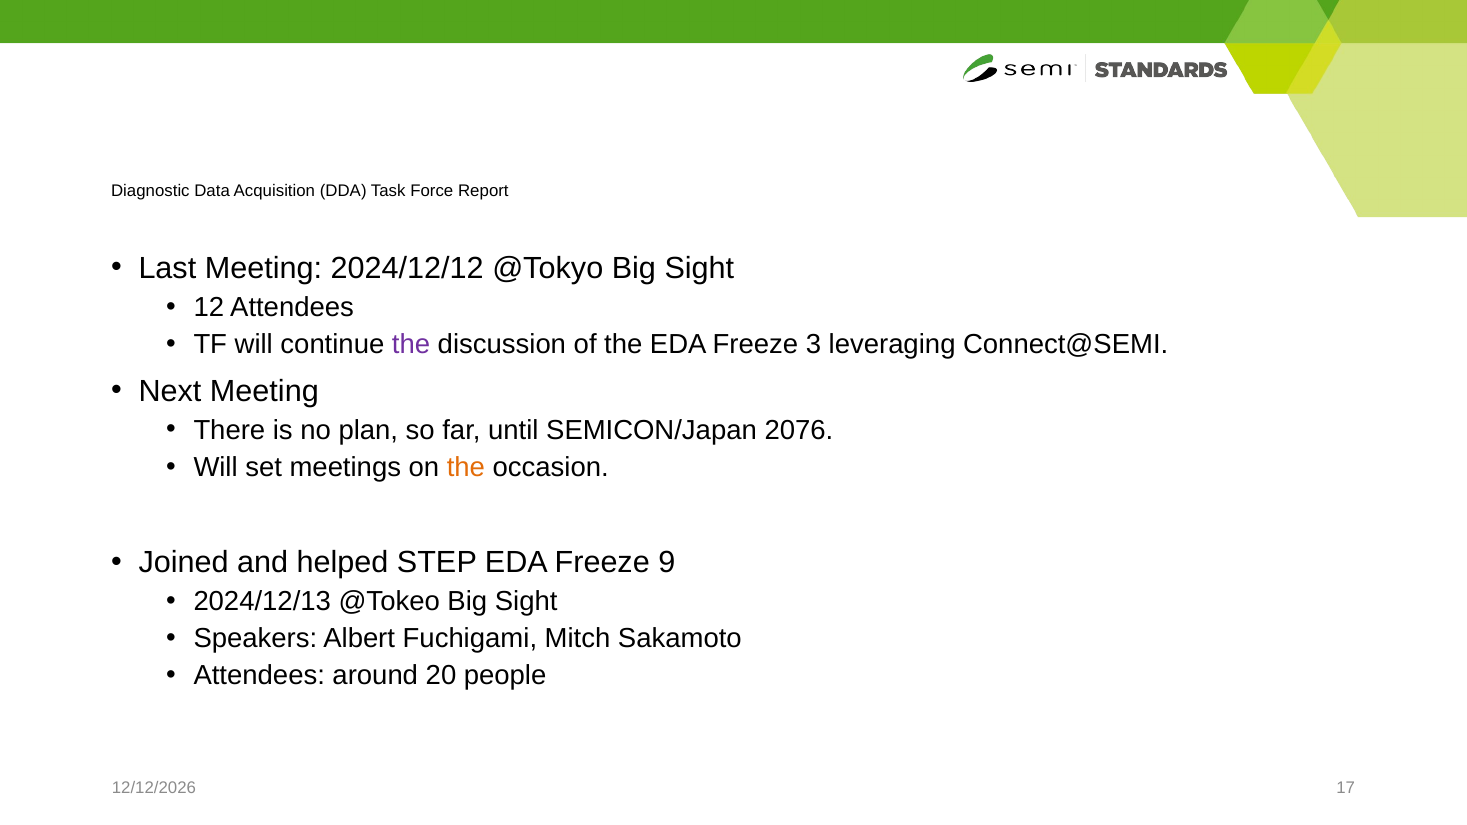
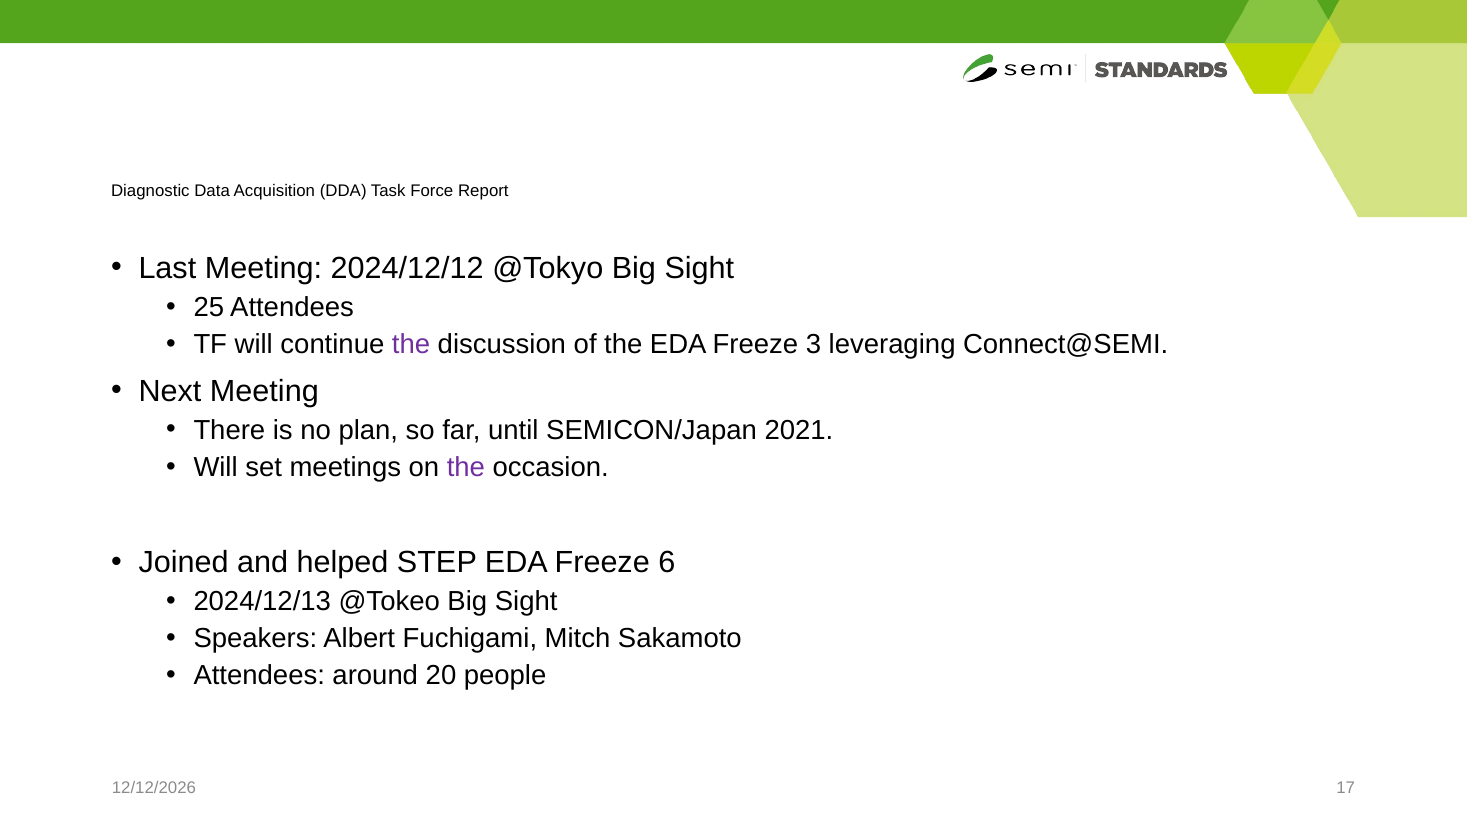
12: 12 -> 25 (209, 307)
2076: 2076 -> 2021 (799, 430)
the colour: orange -> purple (466, 467)
9: 9 -> 6 (667, 562)
